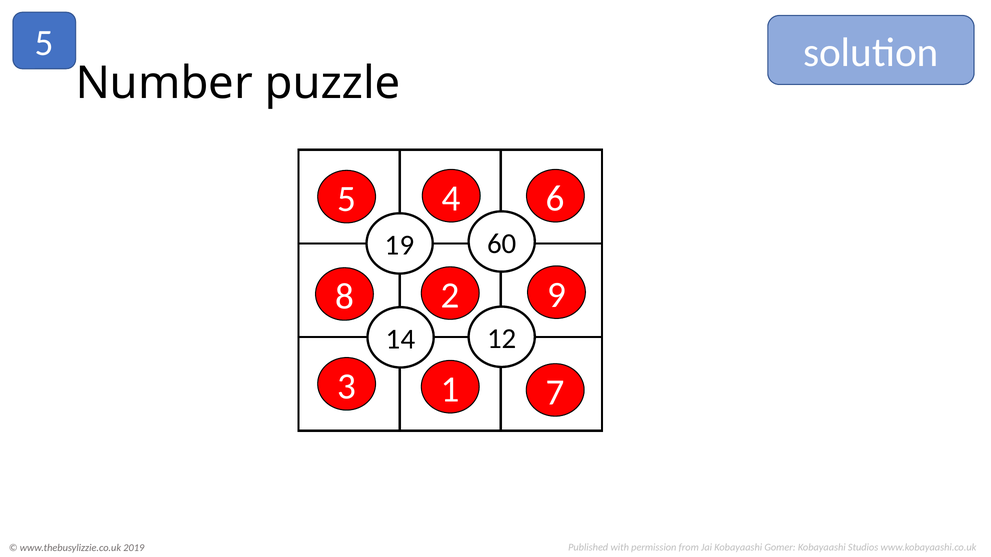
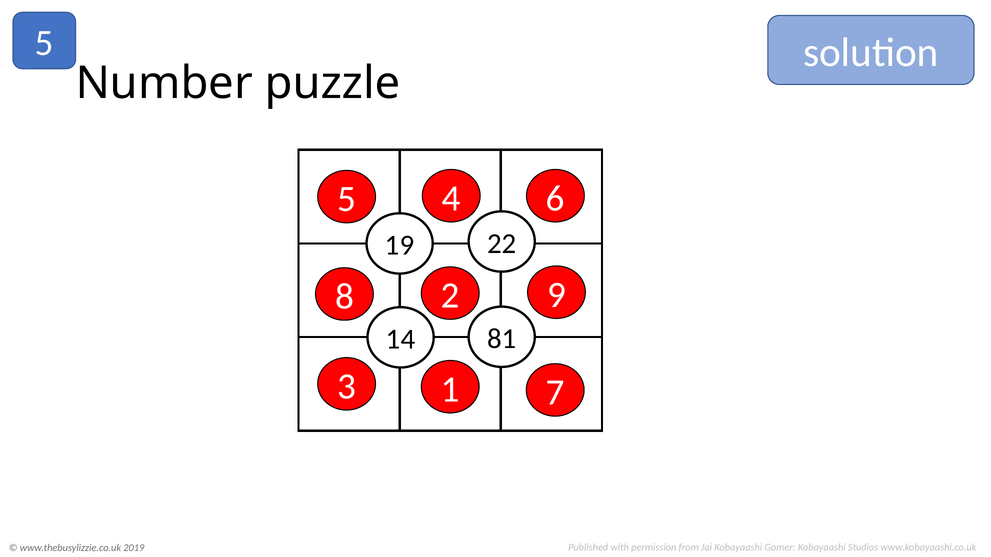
60: 60 -> 22 (502, 244)
12: 12 -> 81 (502, 339)
